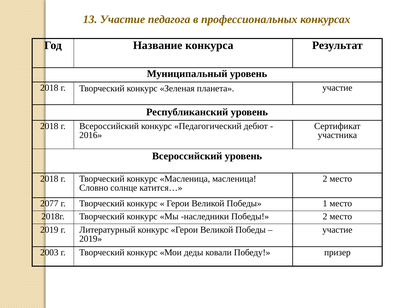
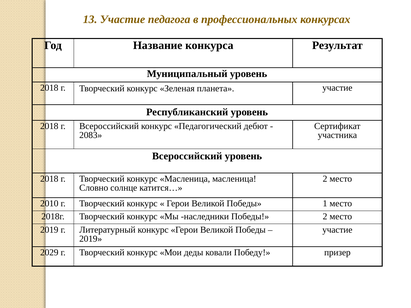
2016: 2016 -> 2083 (91, 135)
2077: 2077 -> 2010 (49, 204)
2003: 2003 -> 2029 (49, 253)
